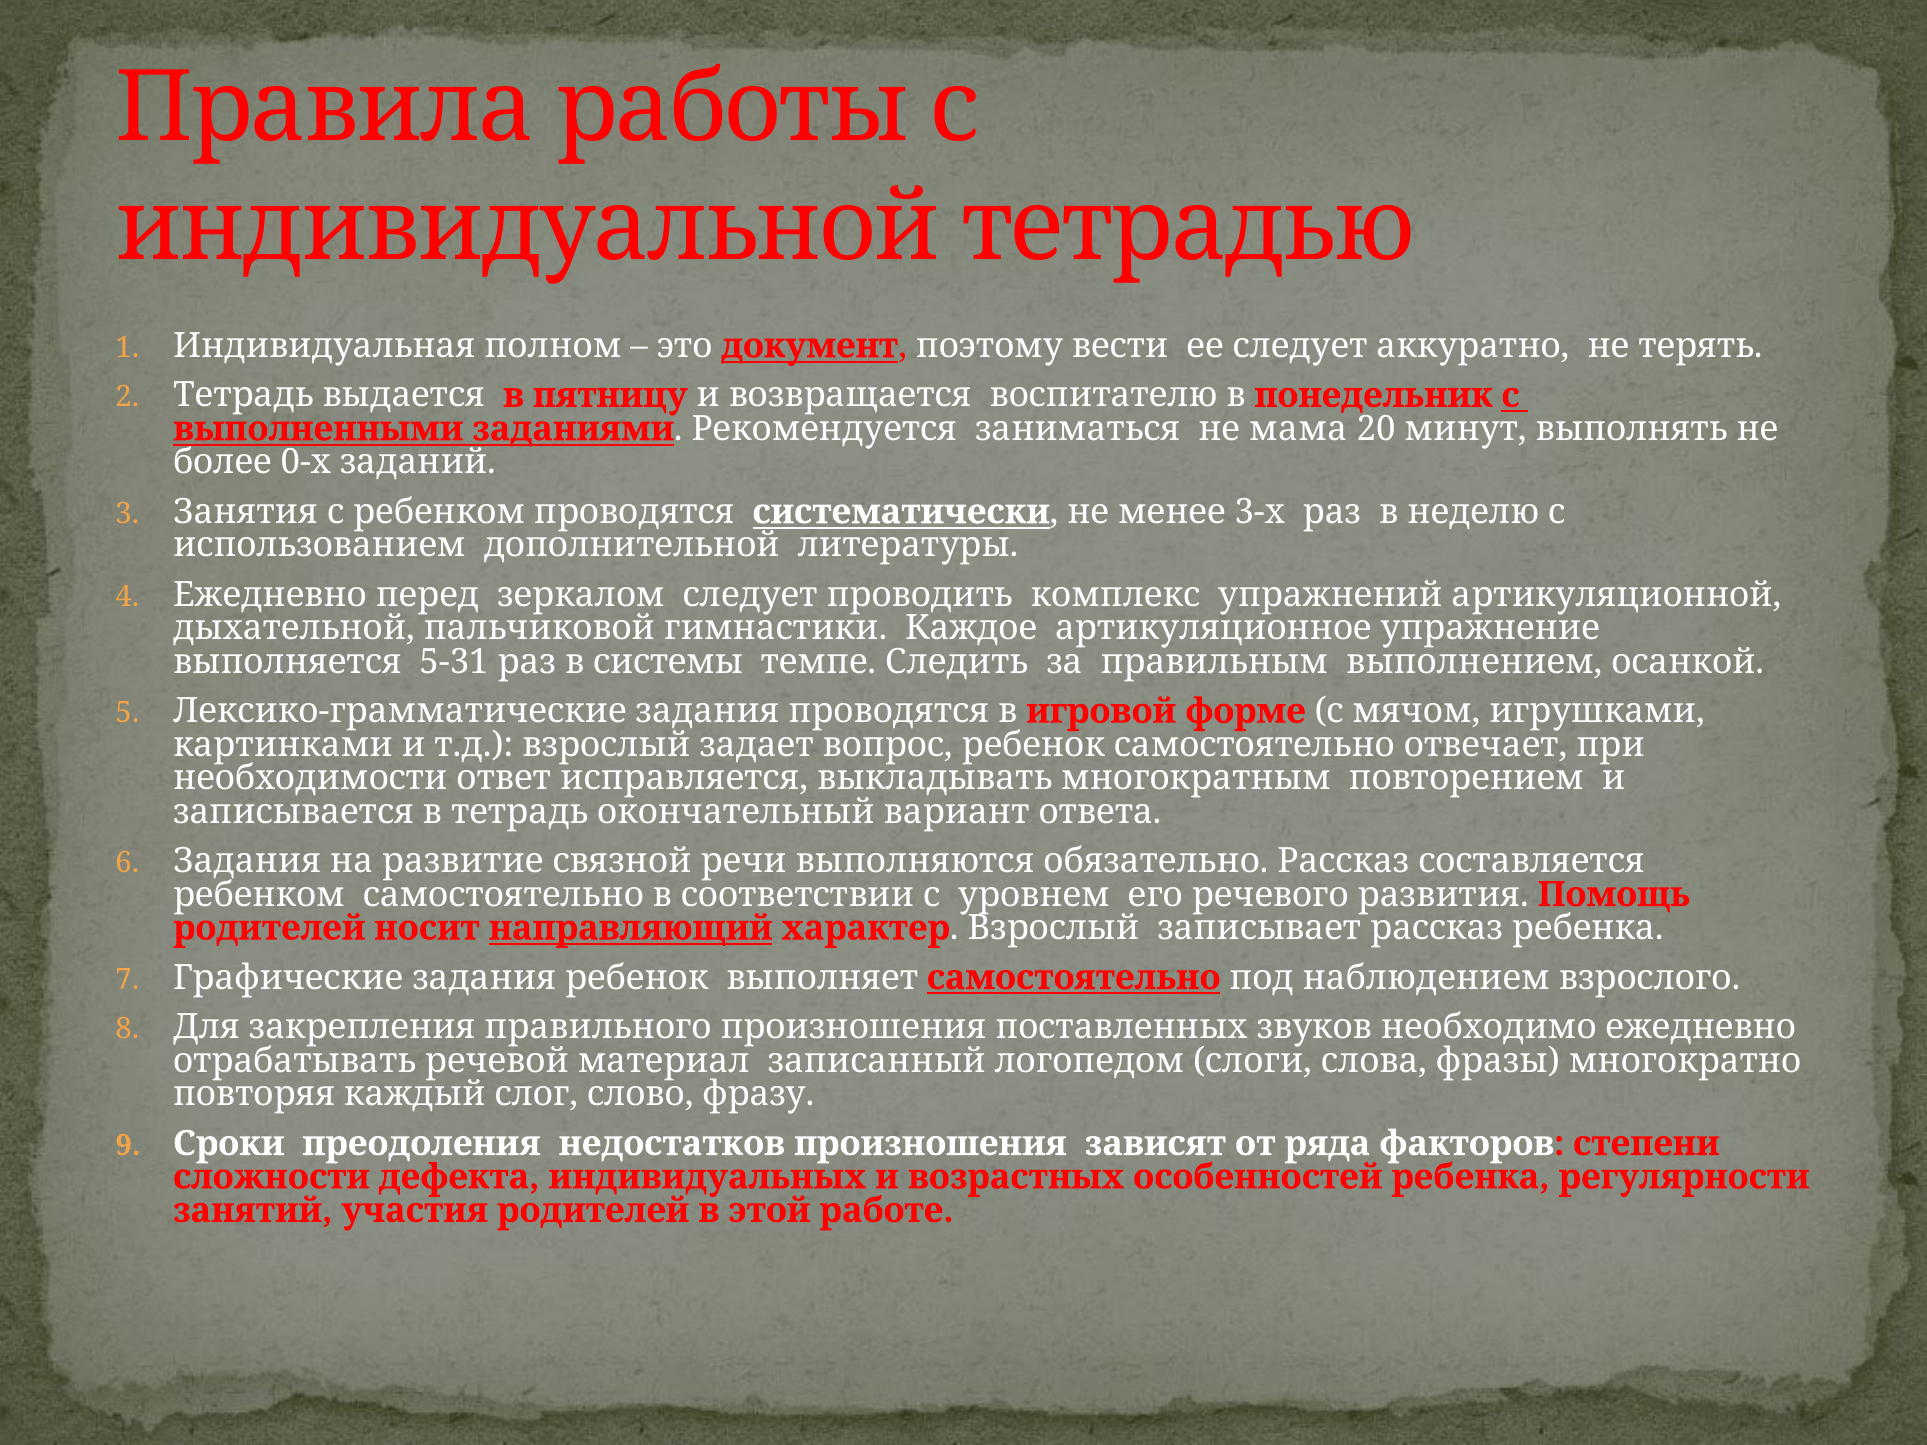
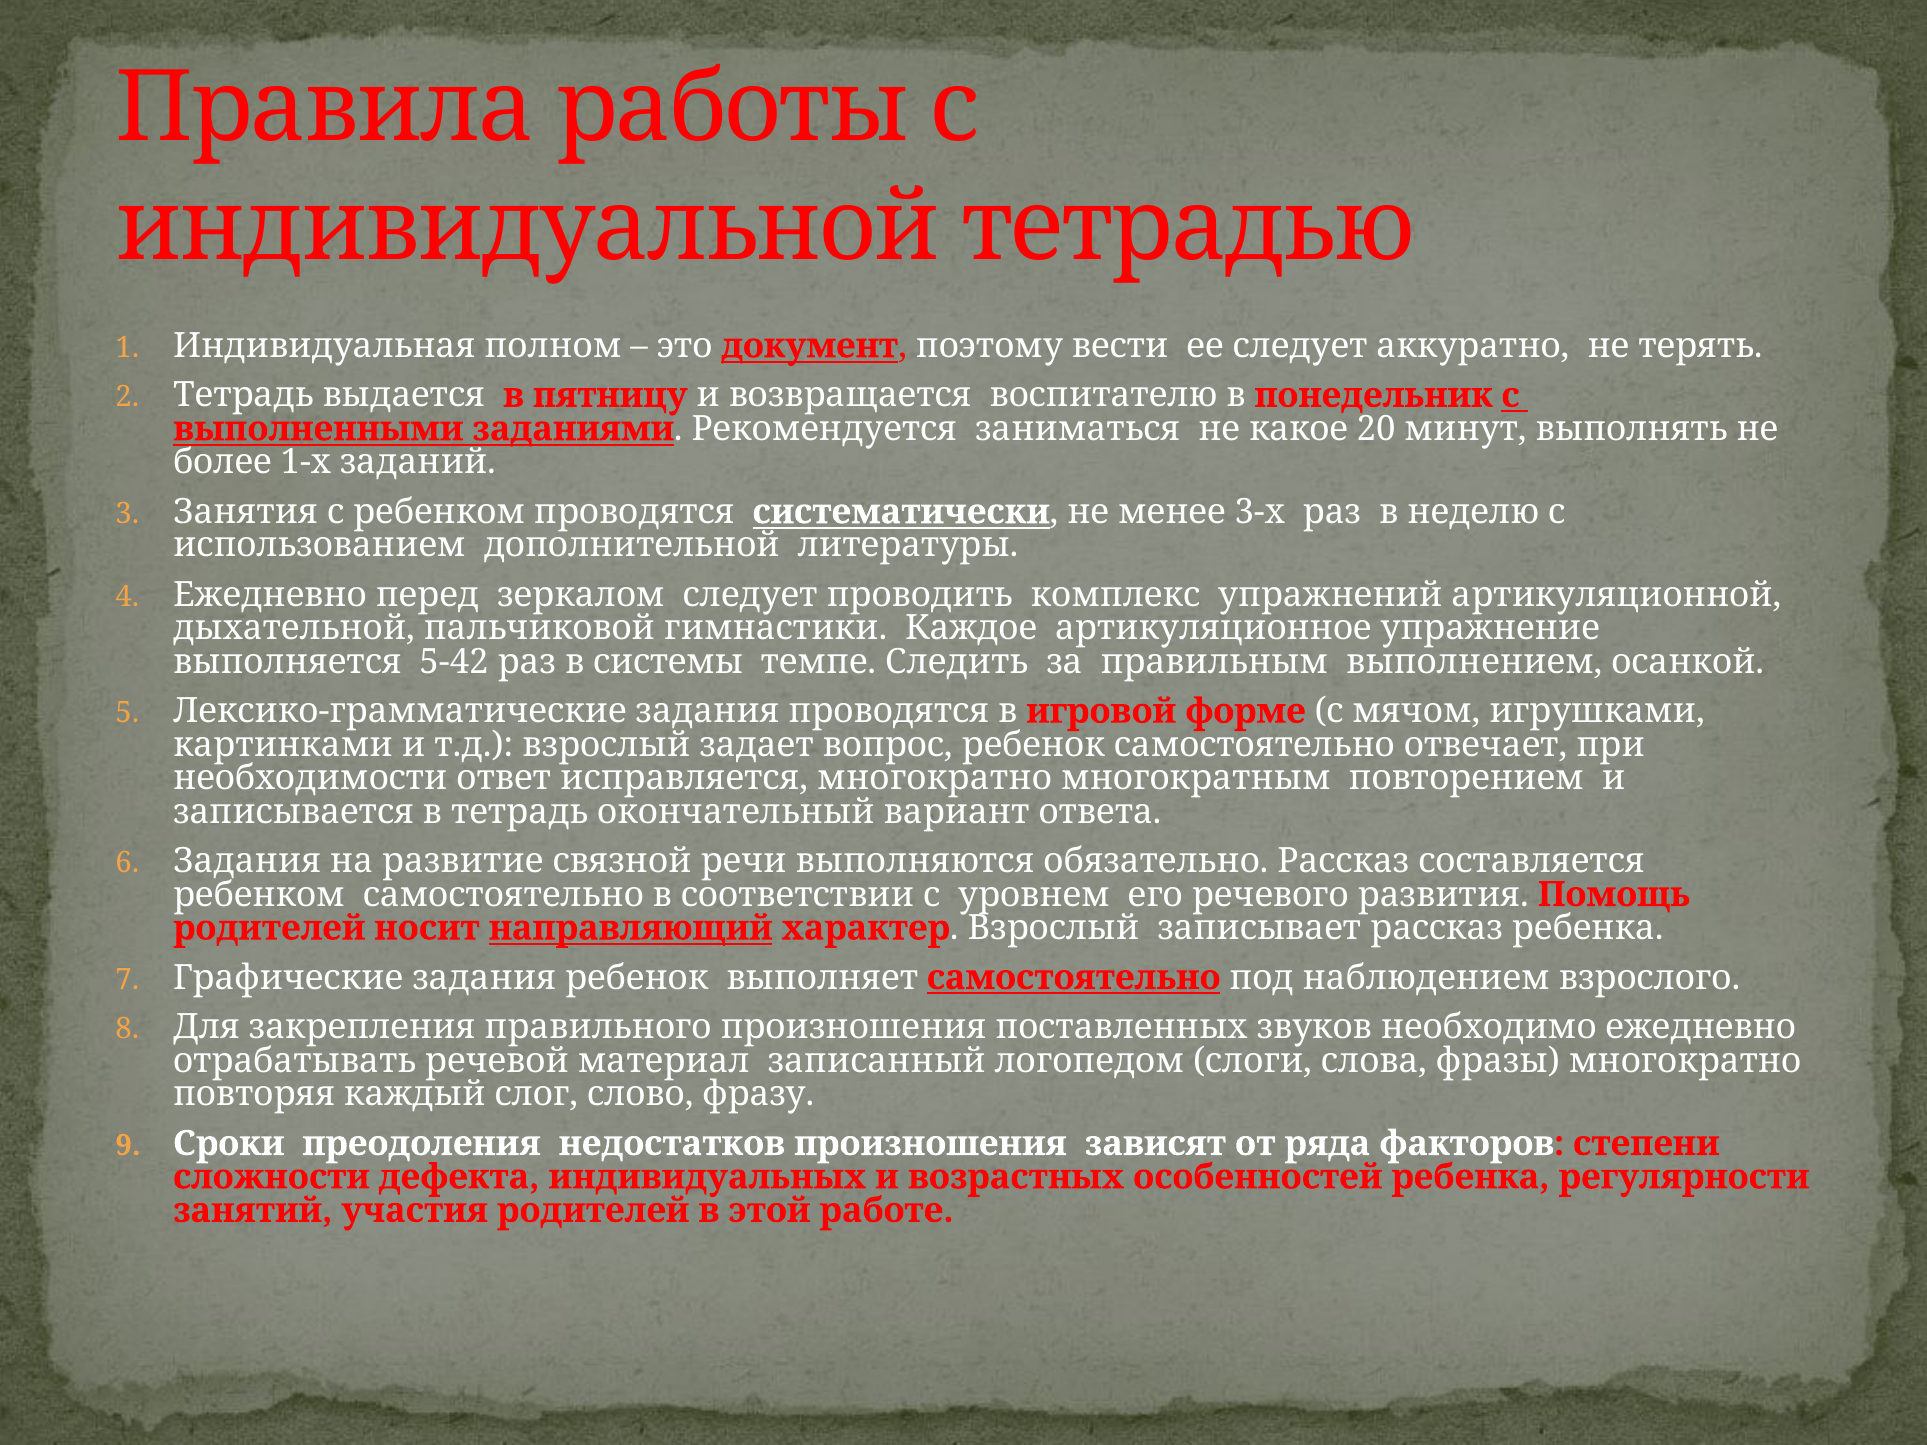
мама: мама -> какое (1298, 429)
0-х: 0-х -> 1-х (306, 462)
5-31: 5-31 -> 5-42 (454, 662)
исправляется выкладывать: выкладывать -> многократно (935, 778)
